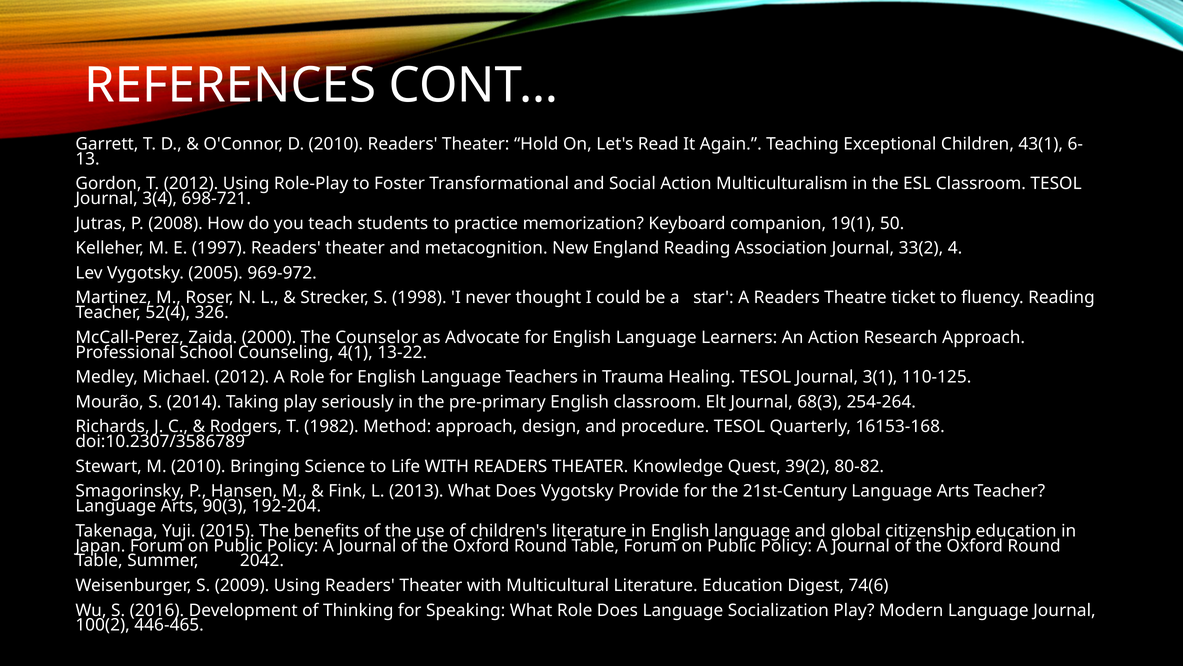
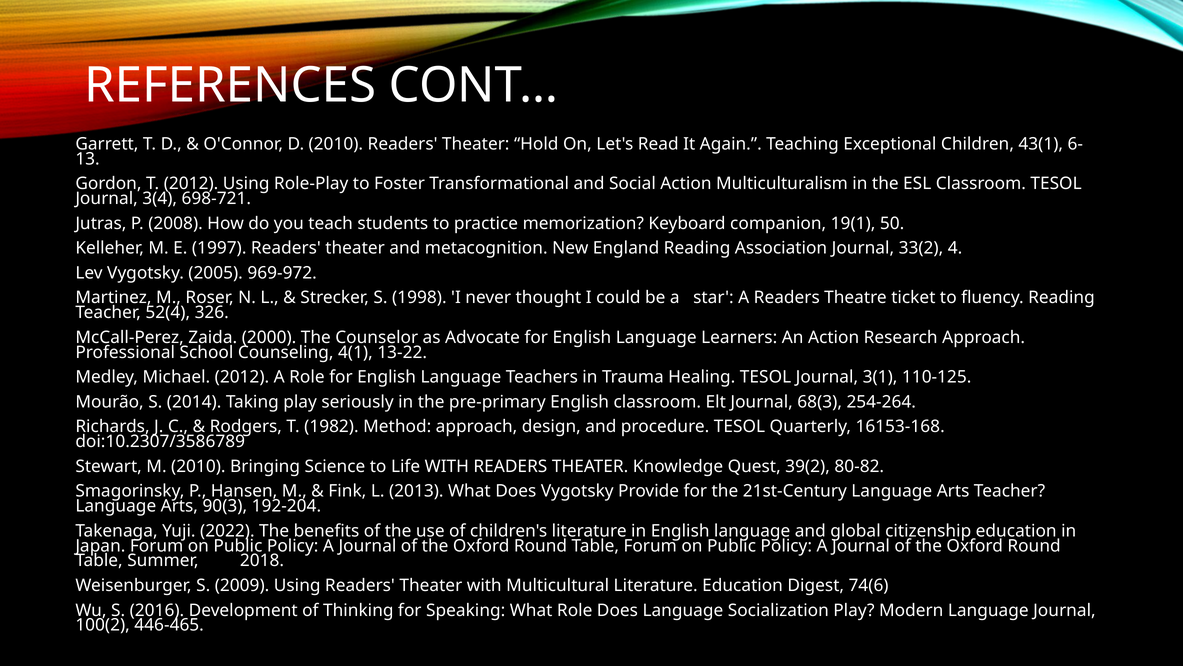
2015: 2015 -> 2022 (227, 530)
2042: 2042 -> 2018 (262, 560)
